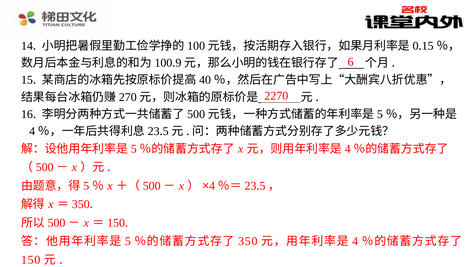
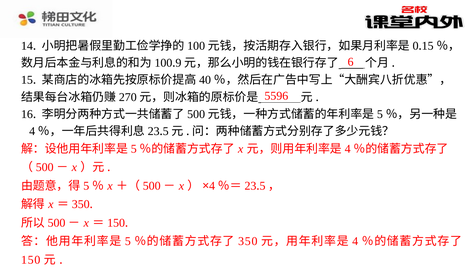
2270: 2270 -> 5596 (276, 96)
